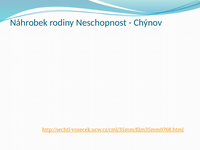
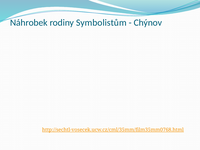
Neschopnost: Neschopnost -> Symbolistům (101, 23)
